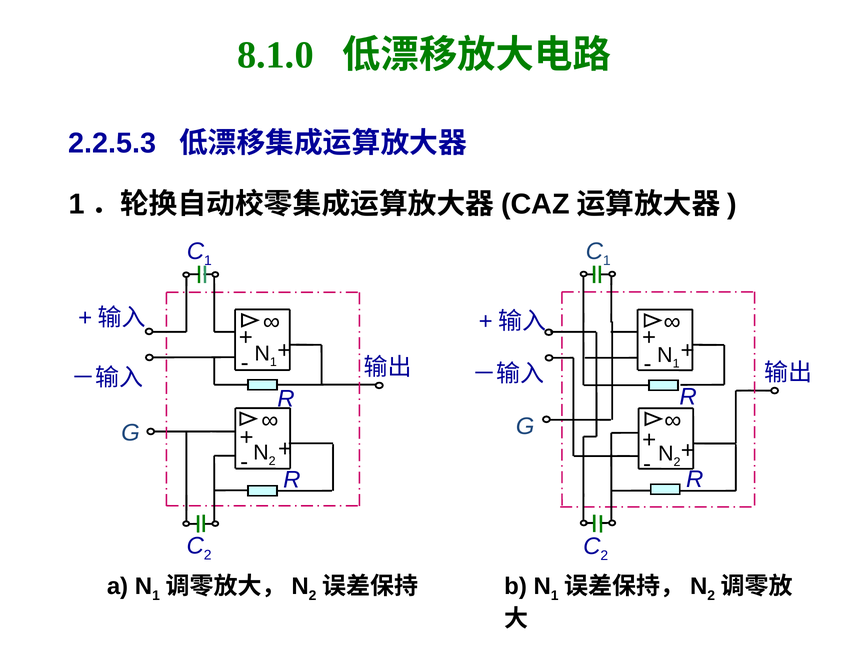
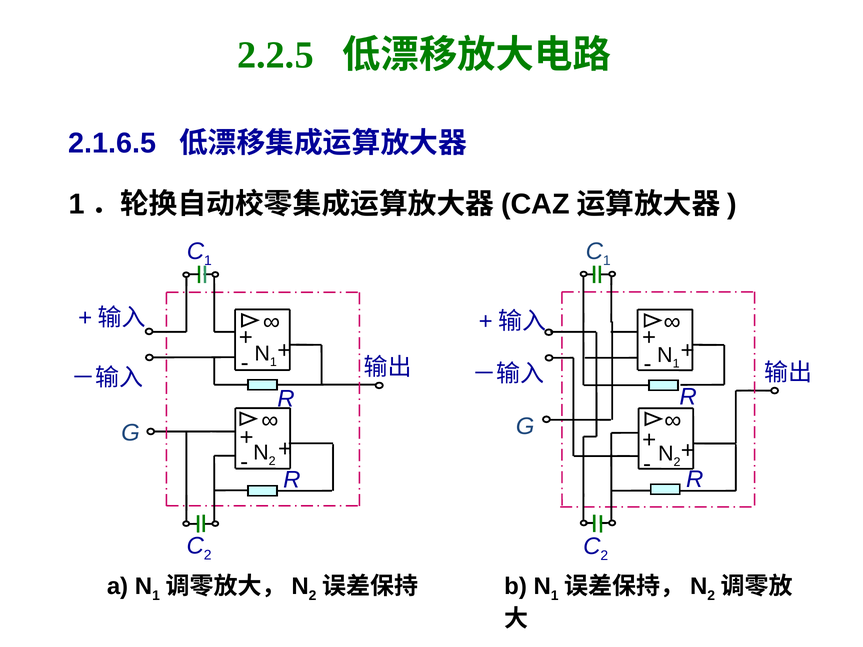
8.1.0: 8.1.0 -> 2.2.5 (275, 55)
2.2.5.3: 2.2.5.3 -> 2.1.6.5 (112, 143)
